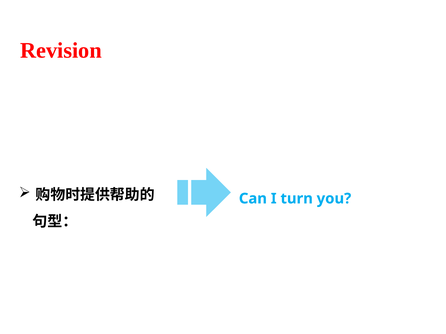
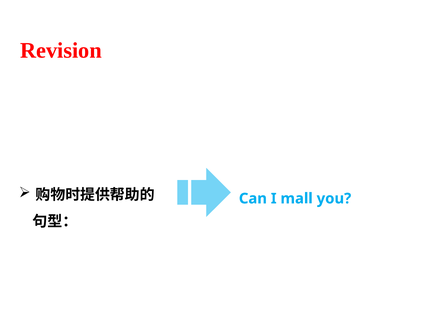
turn: turn -> mall (297, 199)
